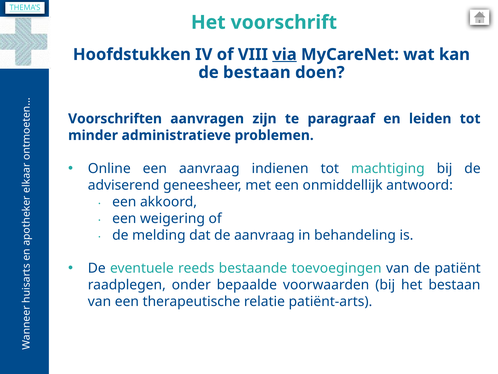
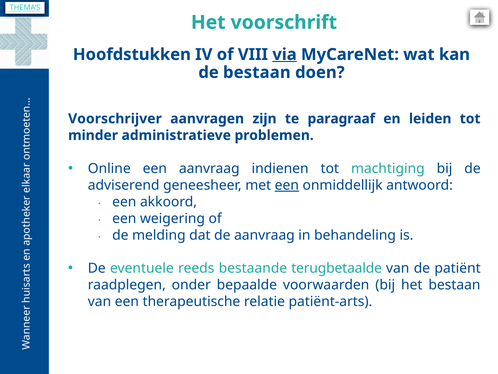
Voorschriften: Voorschriften -> Voorschrijver (115, 119)
een underline: none -> present (287, 185)
toevoegingen: toevoegingen -> terugbetaalde (337, 268)
